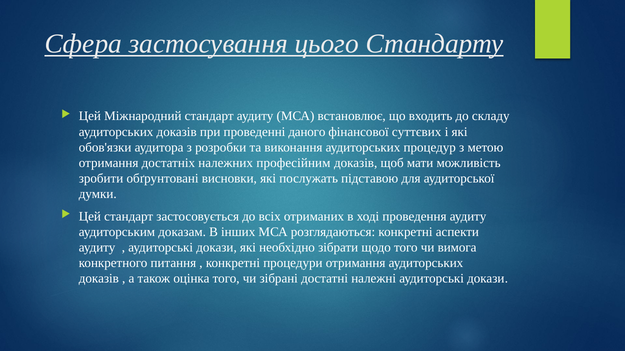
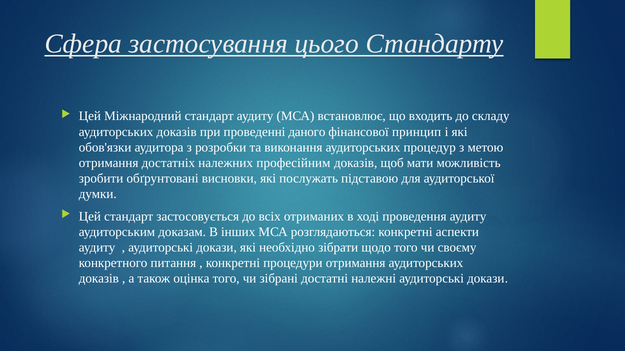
суттєвих: суттєвих -> принцип (417, 132)
вимога: вимога -> своєму (457, 248)
